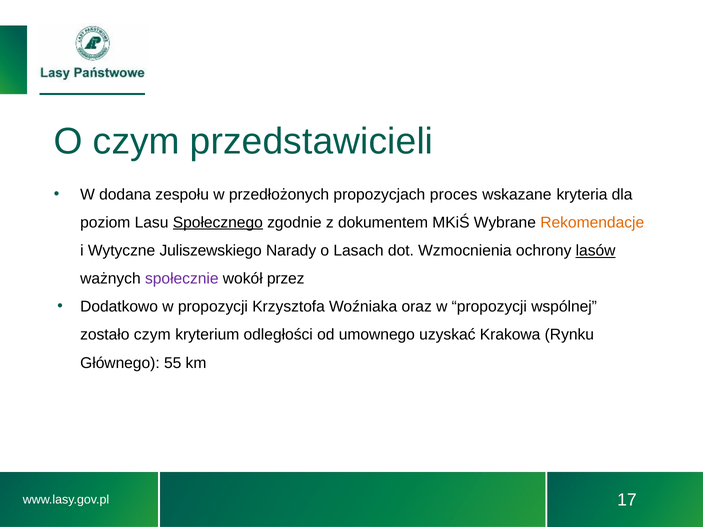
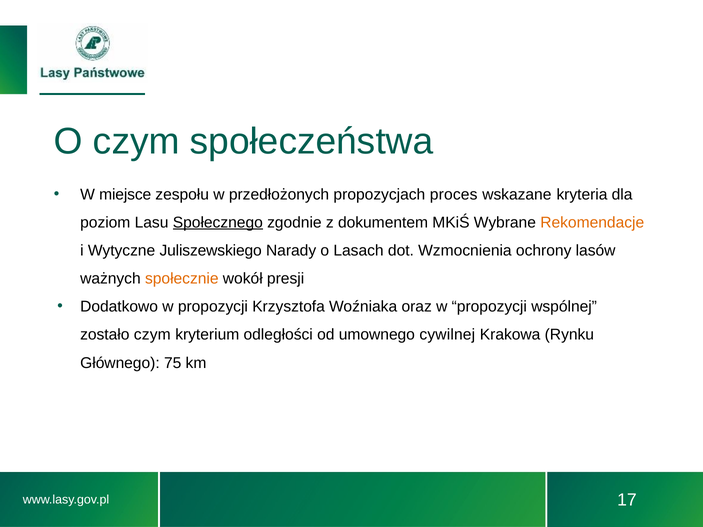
przedstawicieli: przedstawicieli -> społeczeństwa (312, 142)
dodana: dodana -> miejsce (125, 195)
lasów underline: present -> none (596, 251)
społecznie colour: purple -> orange (182, 279)
przez: przez -> presji (286, 279)
uzyskać: uzyskać -> cywilnej (447, 335)
55: 55 -> 75 (173, 363)
